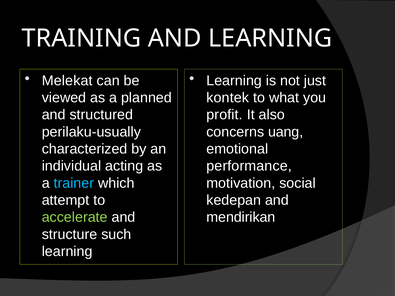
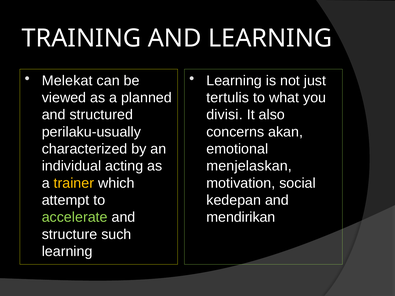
kontek: kontek -> tertulis (228, 98)
profit: profit -> divisi (225, 115)
uang: uang -> akan (286, 132)
performance: performance -> menjelaskan (249, 166)
trainer colour: light blue -> yellow (74, 183)
